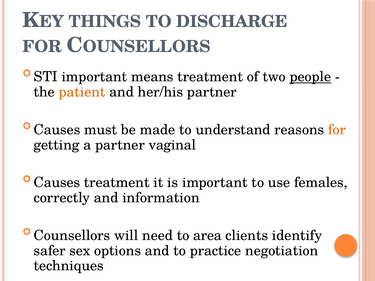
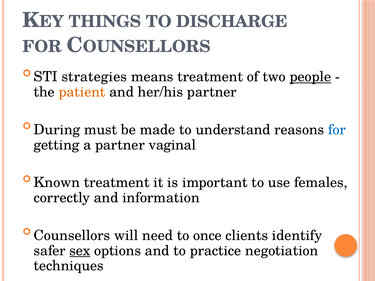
STI important: important -> strategies (94, 77)
Causes: Causes -> During (57, 130)
for colour: orange -> blue (337, 130)
Causes: Causes -> Known (57, 183)
area: area -> once (207, 236)
sex underline: none -> present (80, 251)
